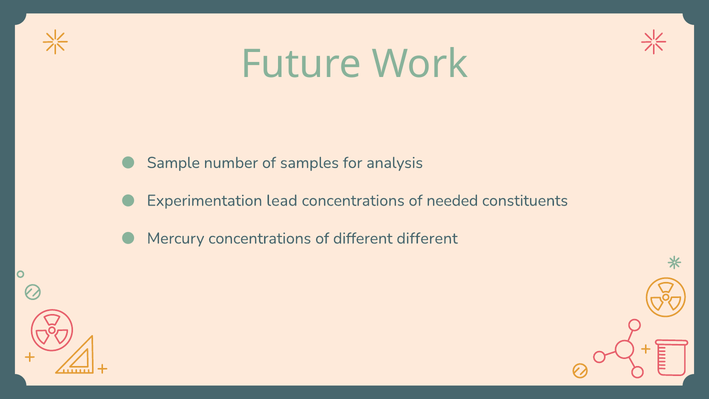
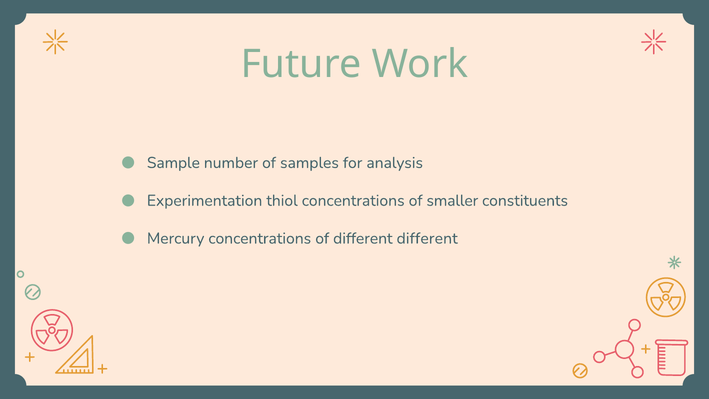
lead: lead -> thiol (282, 200)
needed: needed -> smaller (452, 200)
